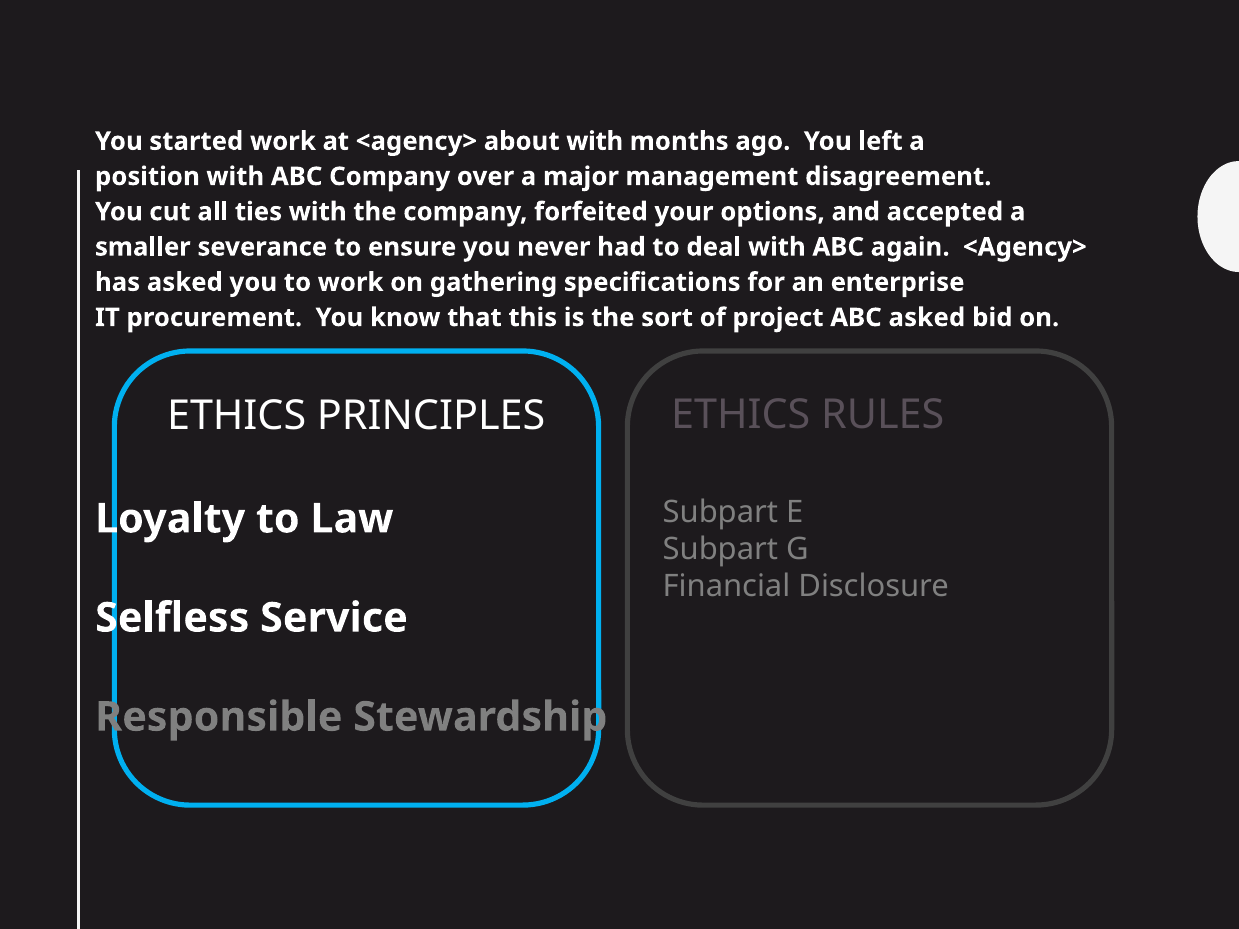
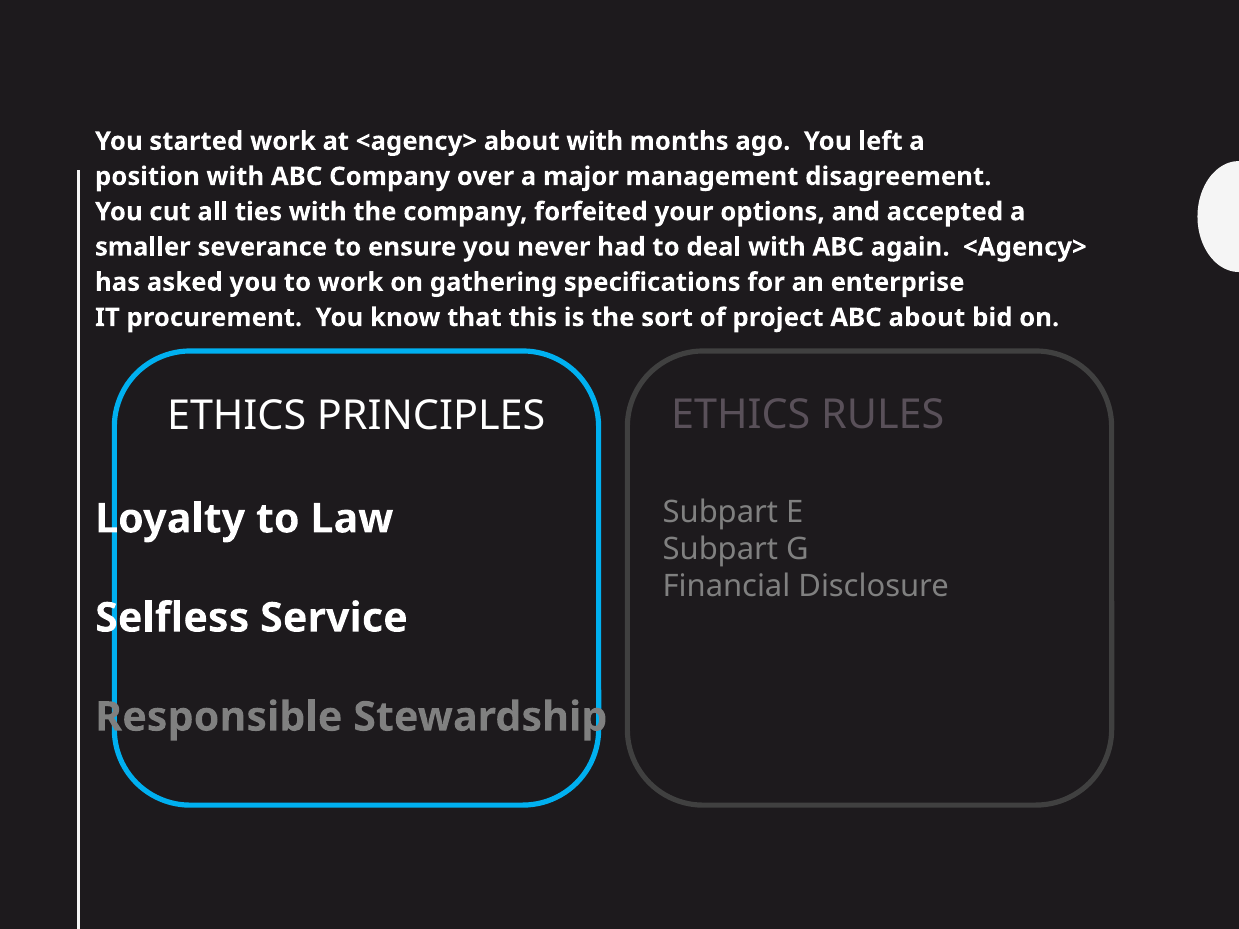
ABC asked: asked -> about (927, 318)
